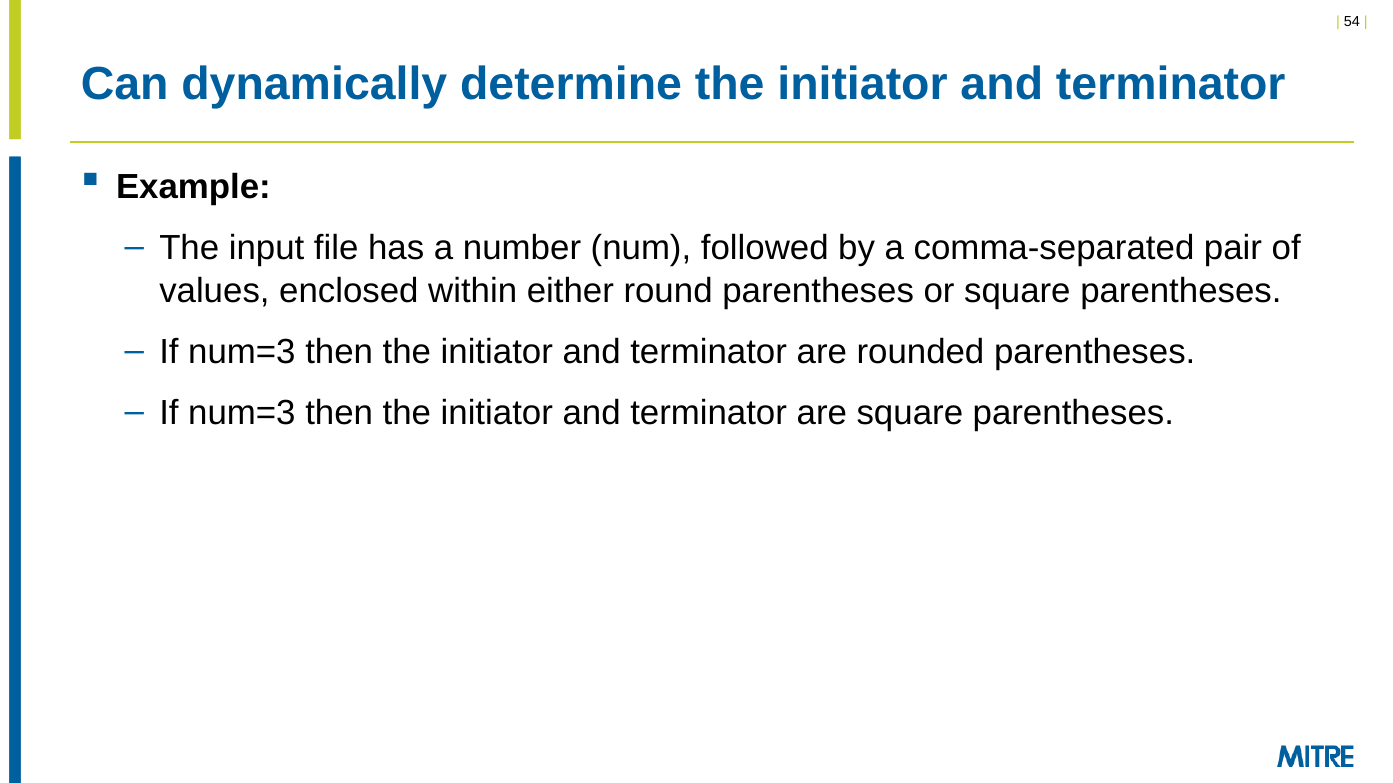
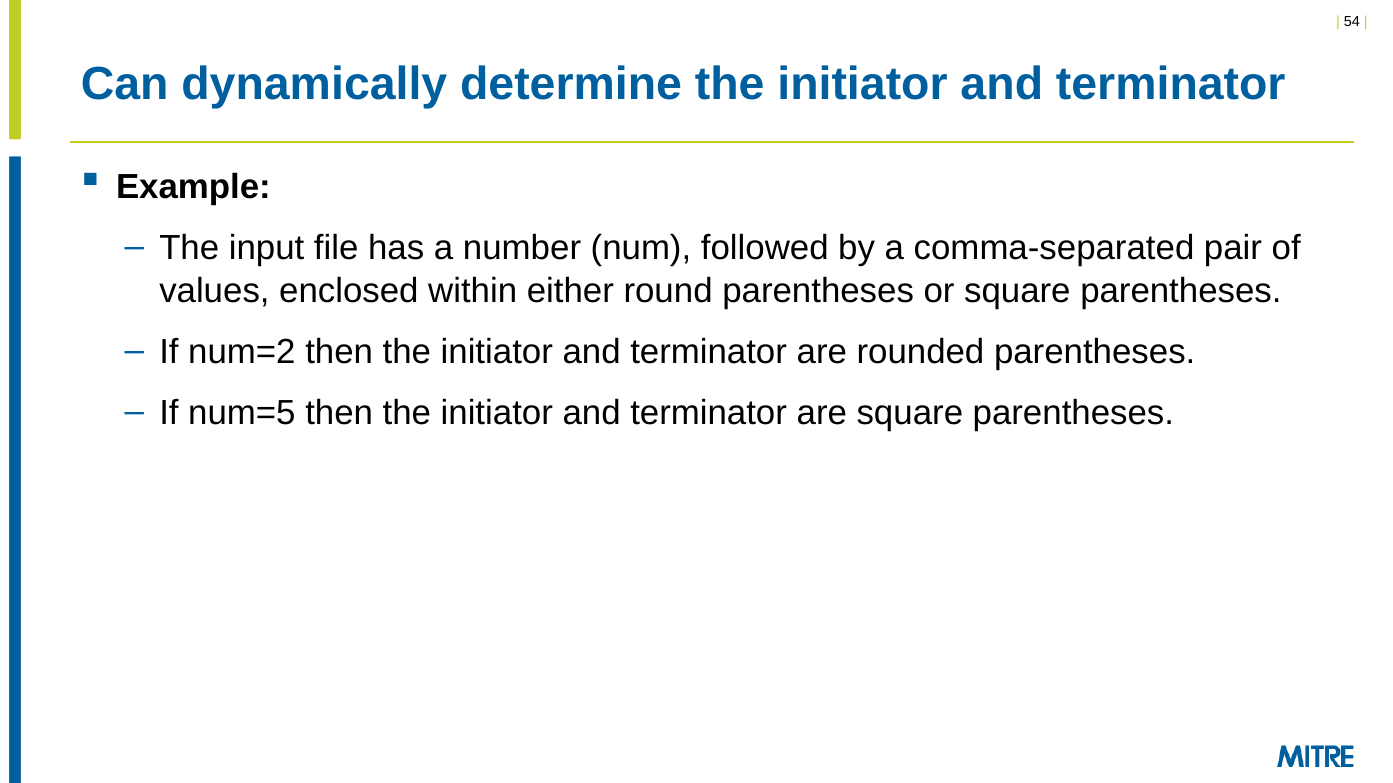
num=3: num=3 -> num=2 (242, 352)
num=3: num=3 -> num=5 (242, 413)
